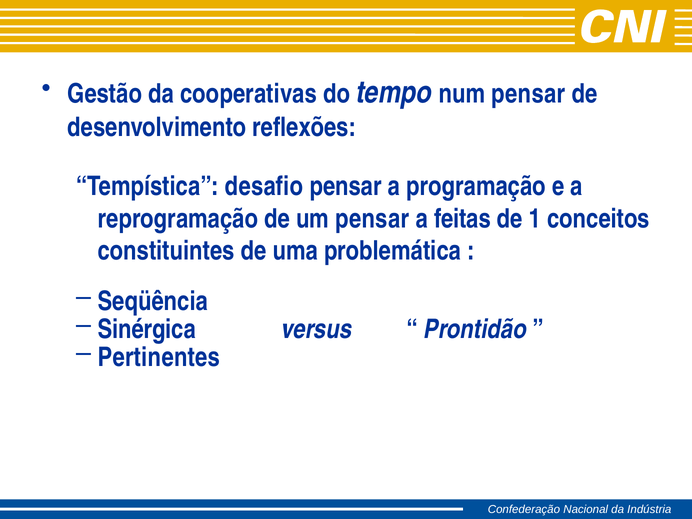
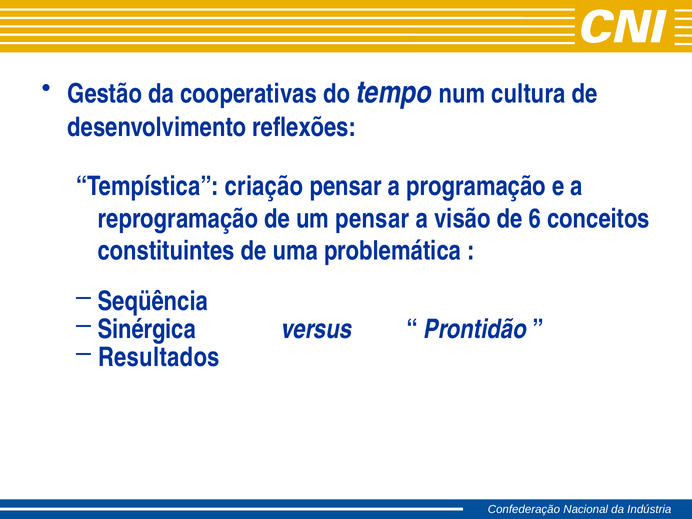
num pensar: pensar -> cultura (528, 94)
desafio: desafio -> criação (264, 186)
feitas: feitas -> visão (462, 219)
1: 1 -> 6 (535, 219)
Pertinentes: Pertinentes -> Resultados (159, 357)
